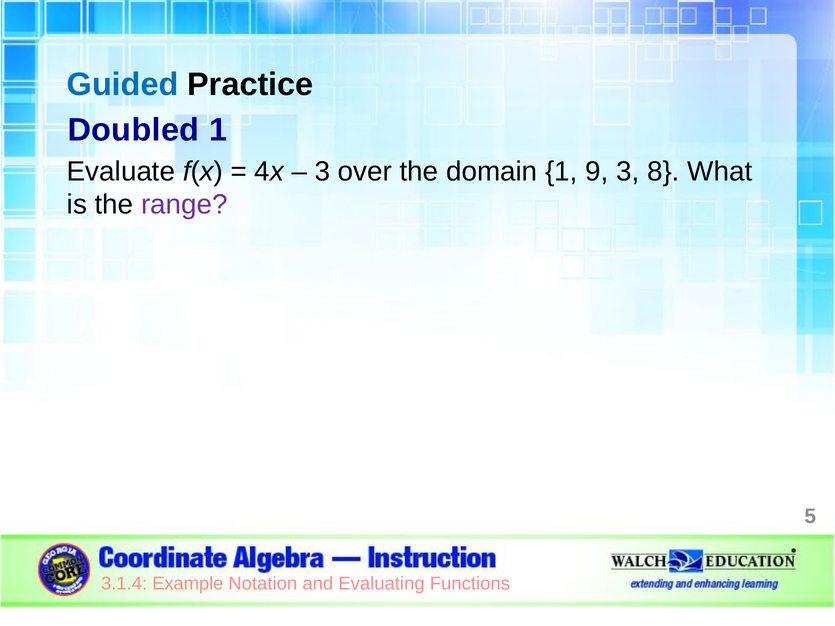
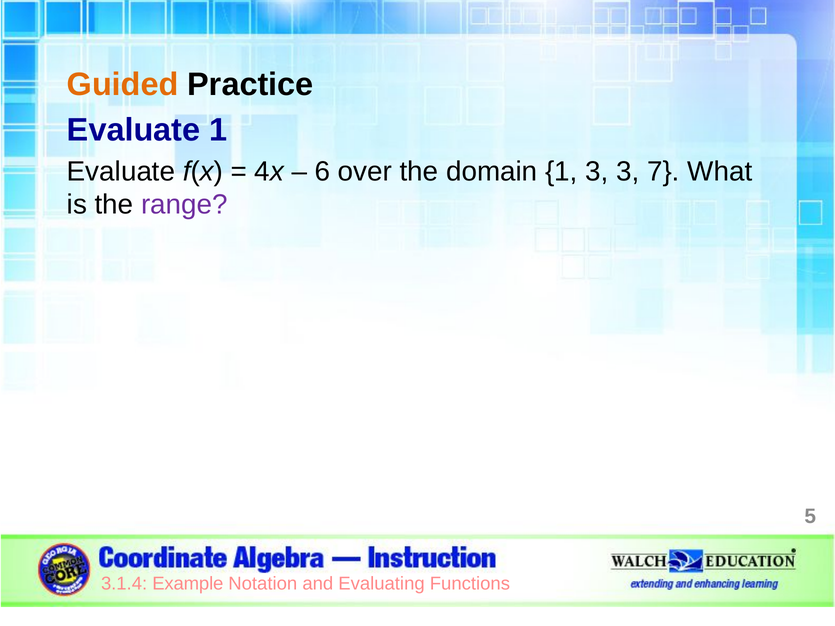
Guided colour: blue -> orange (123, 85)
Doubled: Doubled -> Evaluate (134, 130)
3: 3 -> 6 (322, 171)
1 9: 9 -> 3 (597, 171)
8: 8 -> 7 (663, 171)
